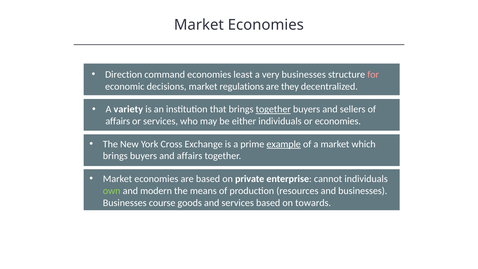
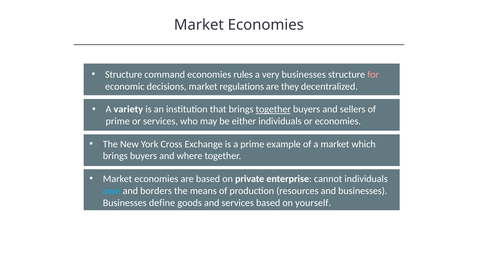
Direction: Direction -> Structure (124, 74)
least: least -> rules (243, 74)
affairs: affairs -> prime (118, 121)
example underline: present -> none (284, 144)
and affairs: affairs -> where (190, 156)
own colour: light green -> light blue (112, 191)
modern: modern -> borders (156, 191)
course: course -> define (162, 203)
towards: towards -> yourself (313, 203)
